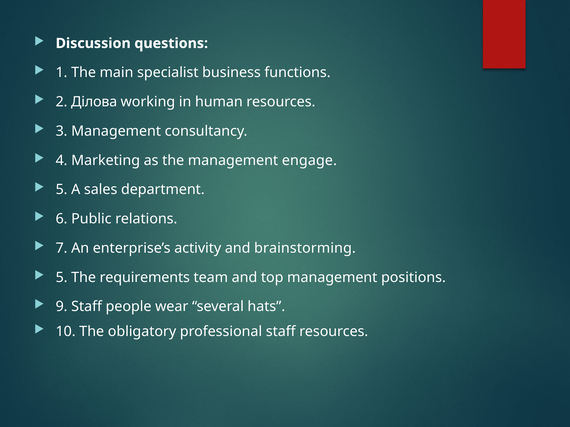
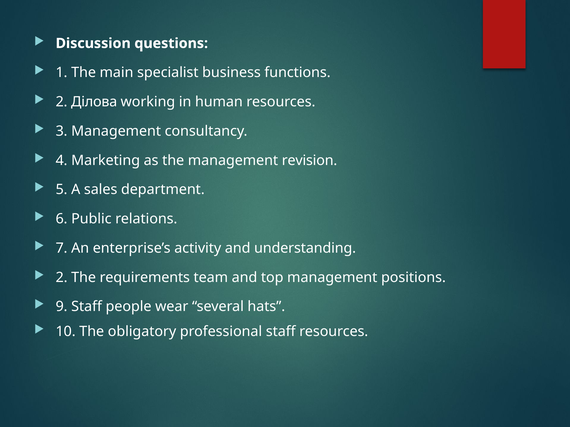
engage: engage -> revision (310, 161)
brainstorming: brainstorming -> understanding (305, 248)
5: 5 -> 2 (62, 278)
